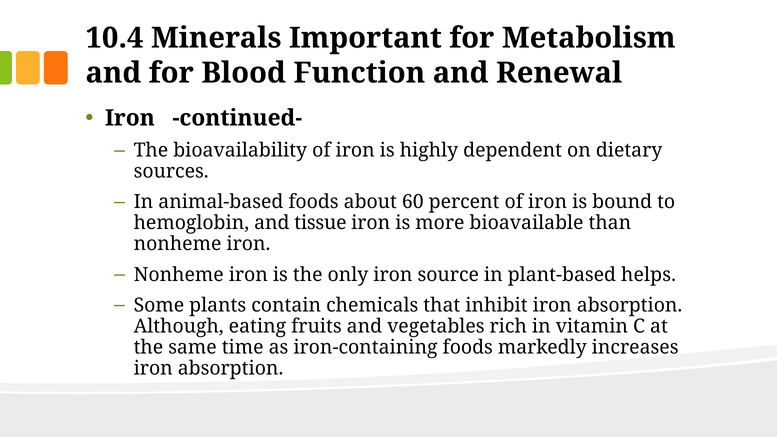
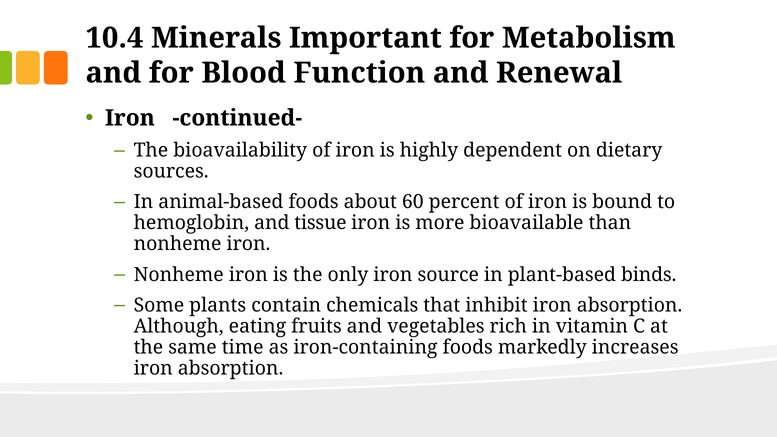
helps: helps -> binds (649, 275)
